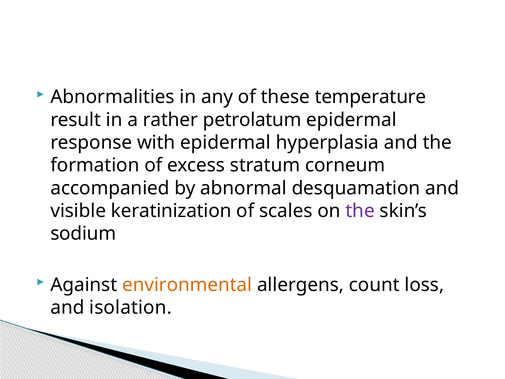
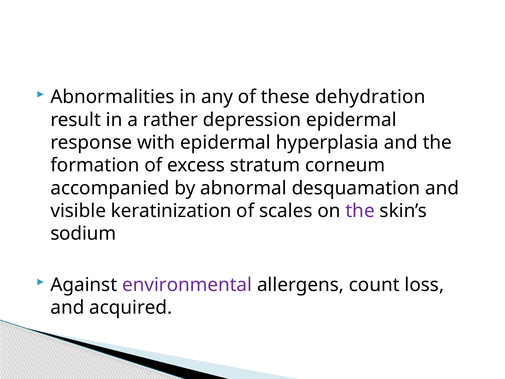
temperature: temperature -> dehydration (370, 97)
petrolatum: petrolatum -> depression (252, 120)
environmental colour: orange -> purple (187, 285)
isolation: isolation -> acquired (131, 307)
